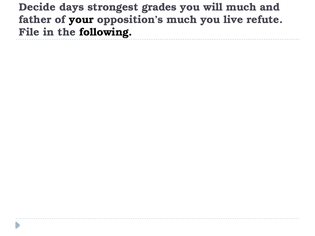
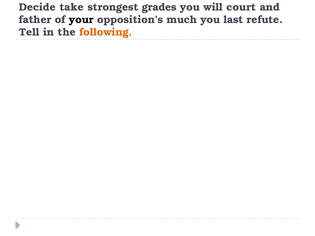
days: days -> take (72, 7)
will much: much -> court (241, 7)
live: live -> last (233, 20)
File: File -> Tell (29, 32)
following colour: black -> orange (106, 32)
